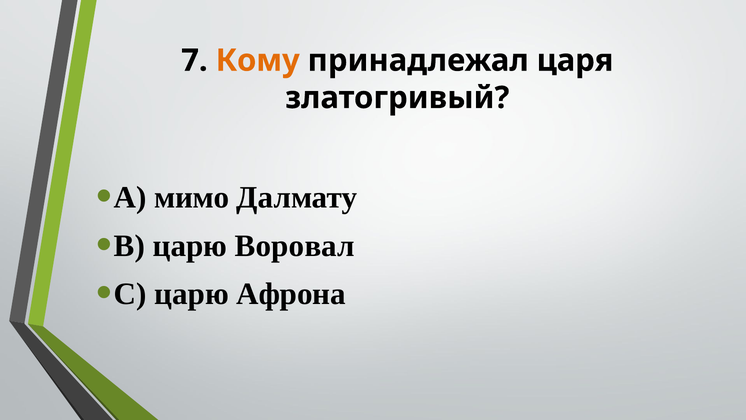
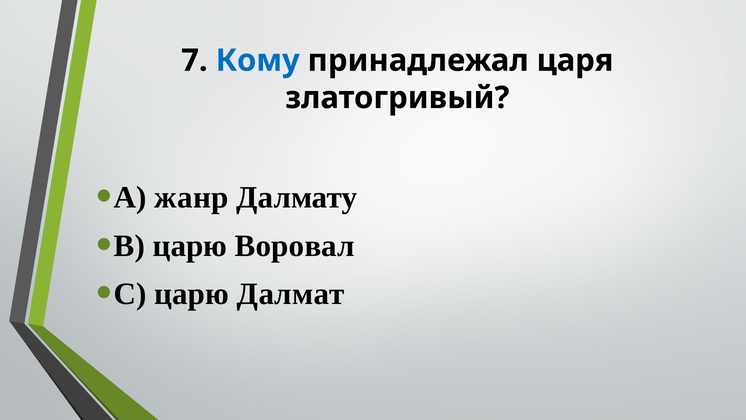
Кому colour: orange -> blue (258, 60)
мимо: мимо -> жанр (191, 197)
Афрона: Афрона -> Далмат (291, 294)
